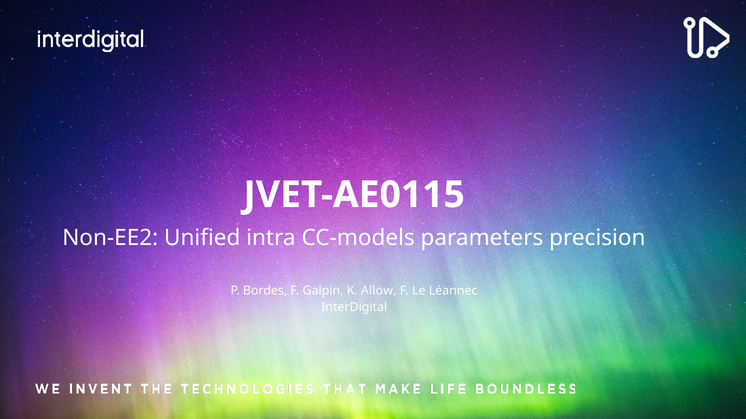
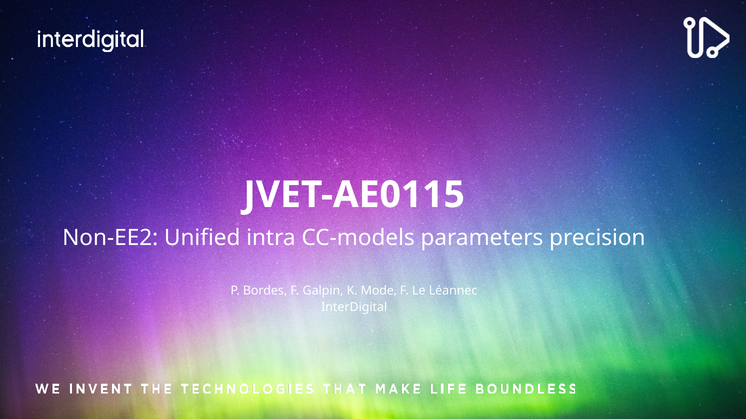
Allow: Allow -> Mode (379, 291)
